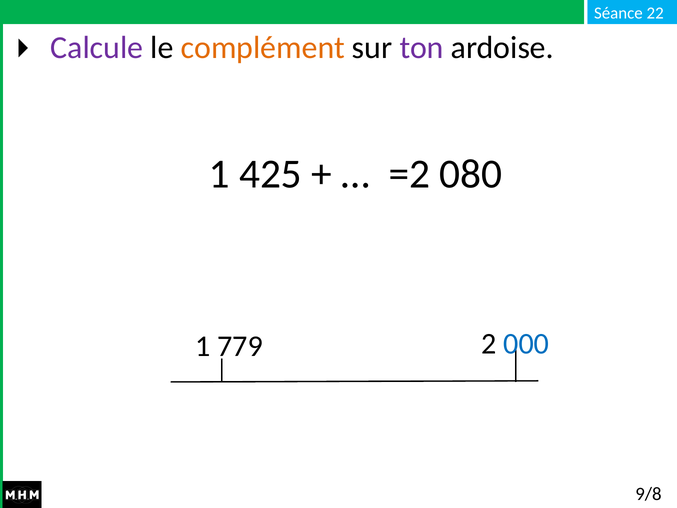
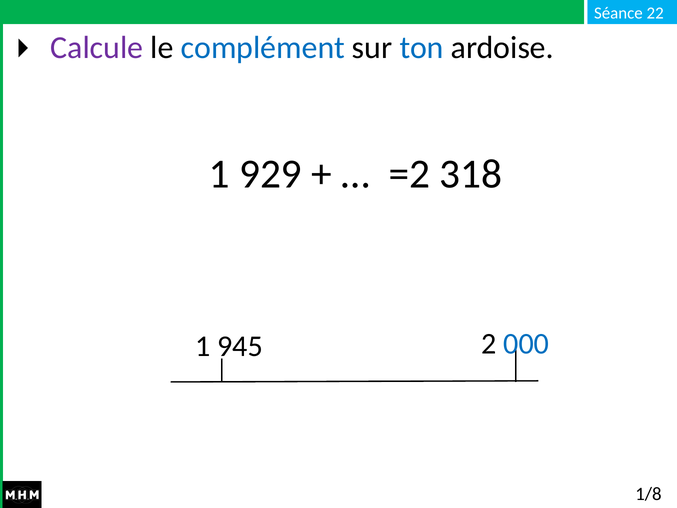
complément colour: orange -> blue (263, 48)
ton colour: purple -> blue (422, 48)
425: 425 -> 929 (271, 174)
080: 080 -> 318 (471, 174)
779: 779 -> 945 (240, 346)
9/8: 9/8 -> 1/8 (648, 494)
